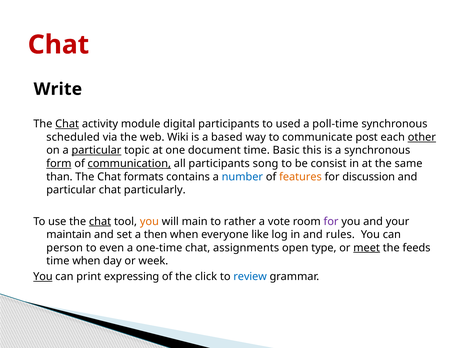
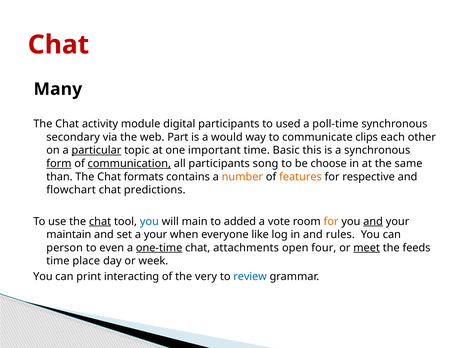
Write: Write -> Many (58, 89)
Chat underline: present -> none (67, 124)
scheduled: scheduled -> secondary (73, 137)
Wiki: Wiki -> Part (178, 137)
based: based -> would (227, 137)
post: post -> clips (367, 137)
other underline: present -> none (422, 137)
document: document -> important (214, 150)
consist: consist -> choose (329, 164)
number colour: blue -> orange (242, 177)
discussion: discussion -> respective (369, 177)
particular: particular -> flowchart (71, 190)
particularly: particularly -> predictions (155, 190)
you colour: orange -> blue (149, 221)
rather: rather -> added (240, 221)
for colour: purple -> orange (331, 221)
and underline: none -> present (373, 221)
a then: then -> your (155, 235)
one-time underline: none -> present (159, 248)
assignments: assignments -> attachments (246, 248)
type: type -> four (324, 248)
time when: when -> place (86, 261)
You underline: present -> none (43, 277)
expressing: expressing -> interacting (132, 277)
click: click -> very (206, 277)
